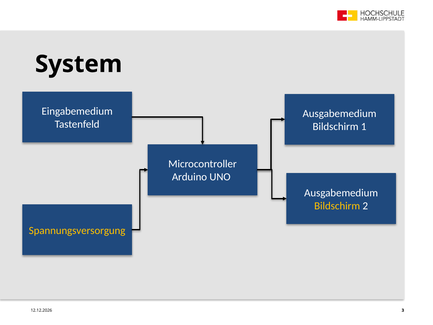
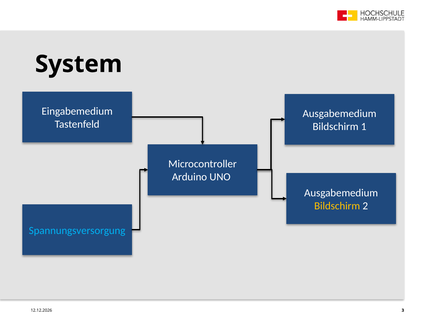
Spannungsversorgung colour: yellow -> light blue (77, 230)
